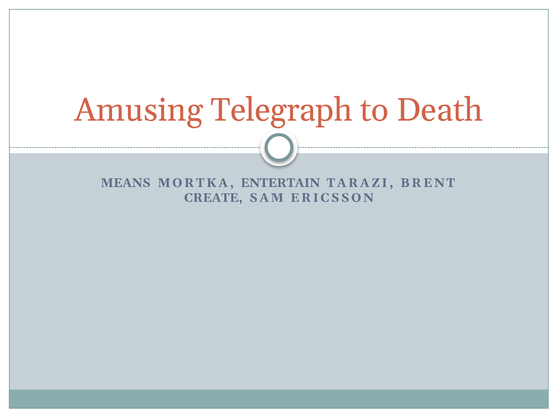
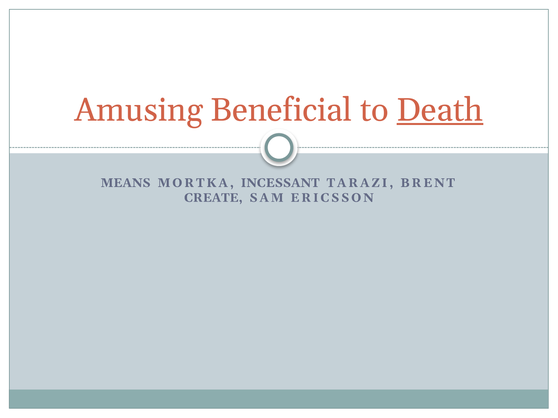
Telegraph: Telegraph -> Beneficial (282, 110)
Death underline: none -> present (440, 110)
ENTERTAIN: ENTERTAIN -> INCESSANT (280, 183)
